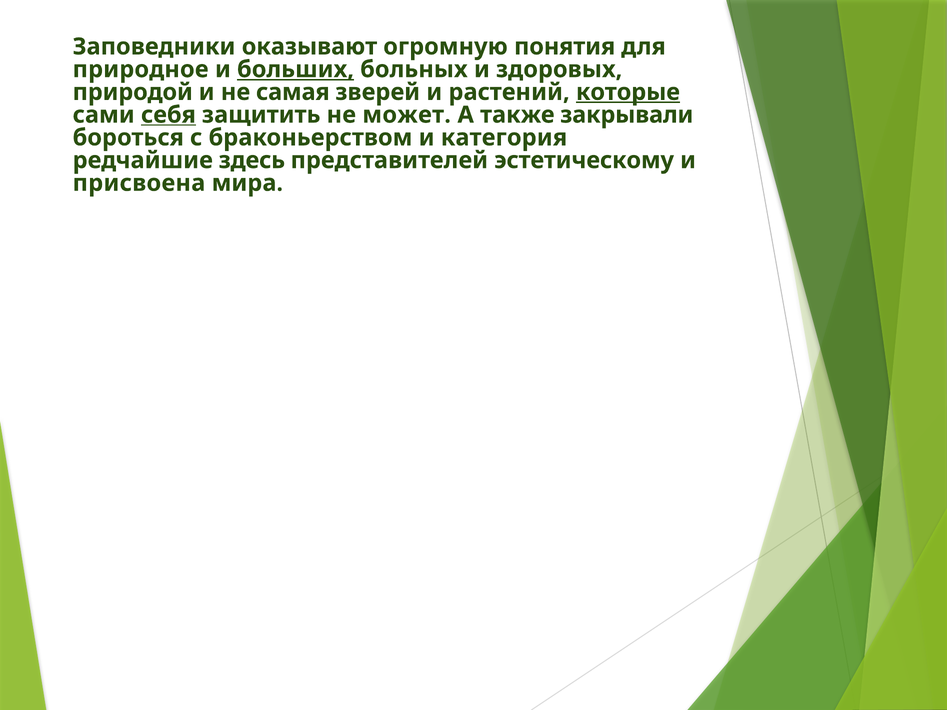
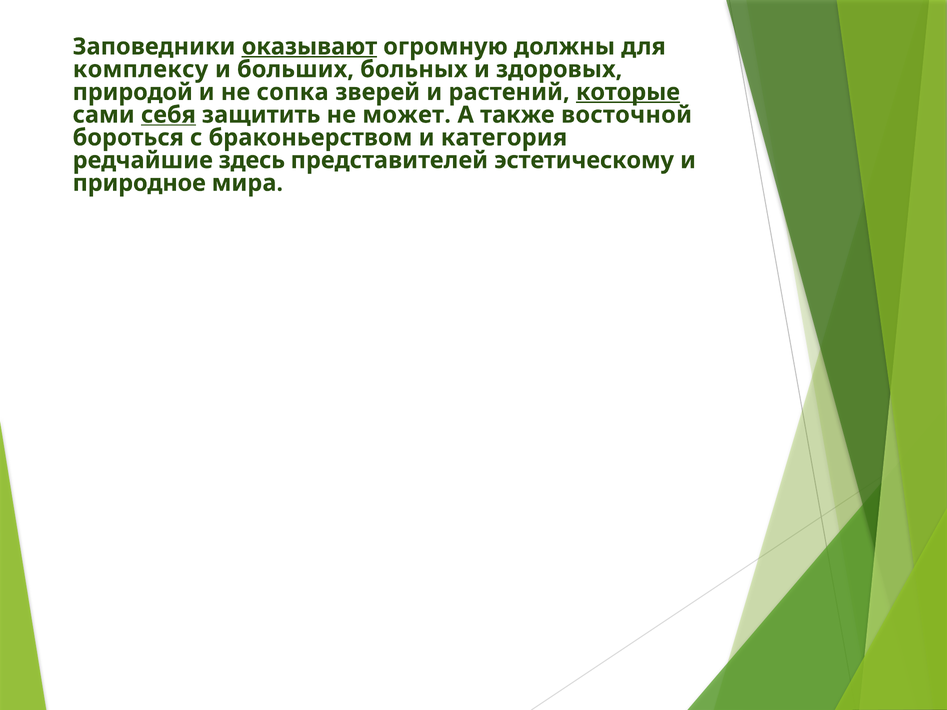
оказывают underline: none -> present (309, 47)
понятия: понятия -> должны (565, 47)
природное: природное -> комплексу (141, 69)
больших underline: present -> none (295, 69)
самая: самая -> сопка (293, 92)
закрывали: закрывали -> восточной (627, 115)
присвоена: присвоена -> природное (139, 183)
